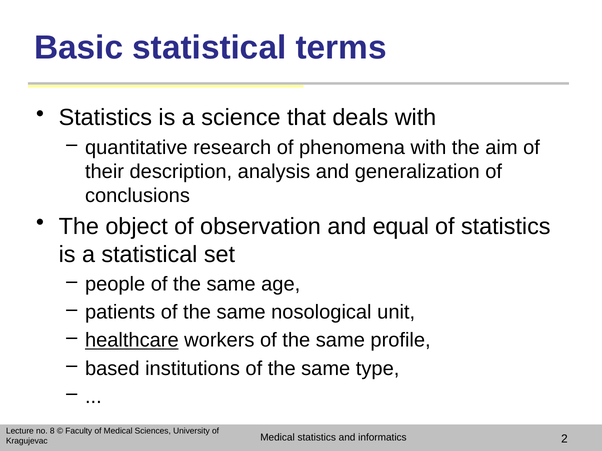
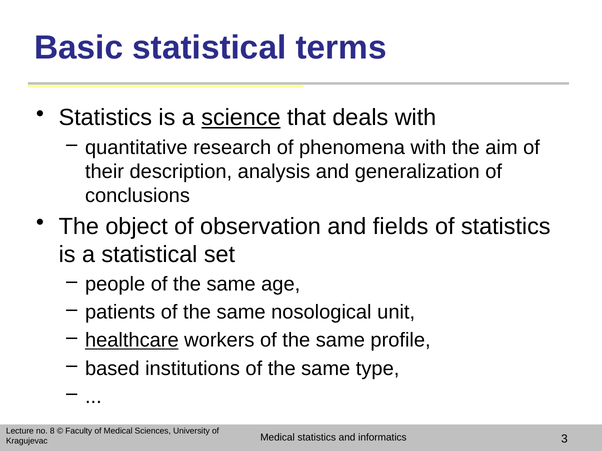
science underline: none -> present (241, 118)
equal: equal -> fields (401, 227)
2: 2 -> 3 (564, 439)
